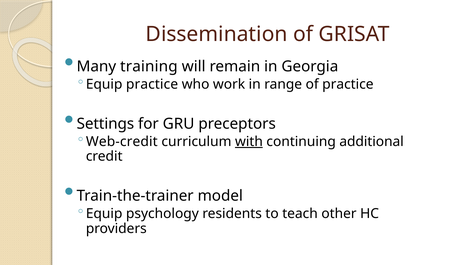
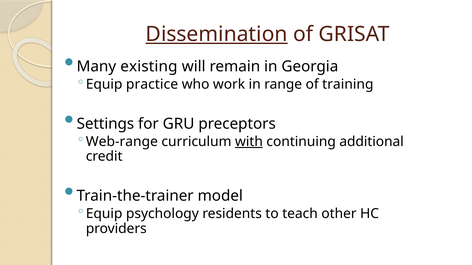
Dissemination underline: none -> present (217, 34)
training: training -> existing (149, 67)
of practice: practice -> training (348, 84)
Web-credit: Web-credit -> Web-range (122, 142)
